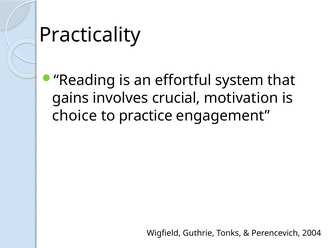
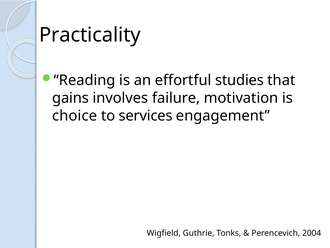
system: system -> studies (239, 80)
crucial: crucial -> failure (176, 98)
practice: practice -> services (146, 115)
